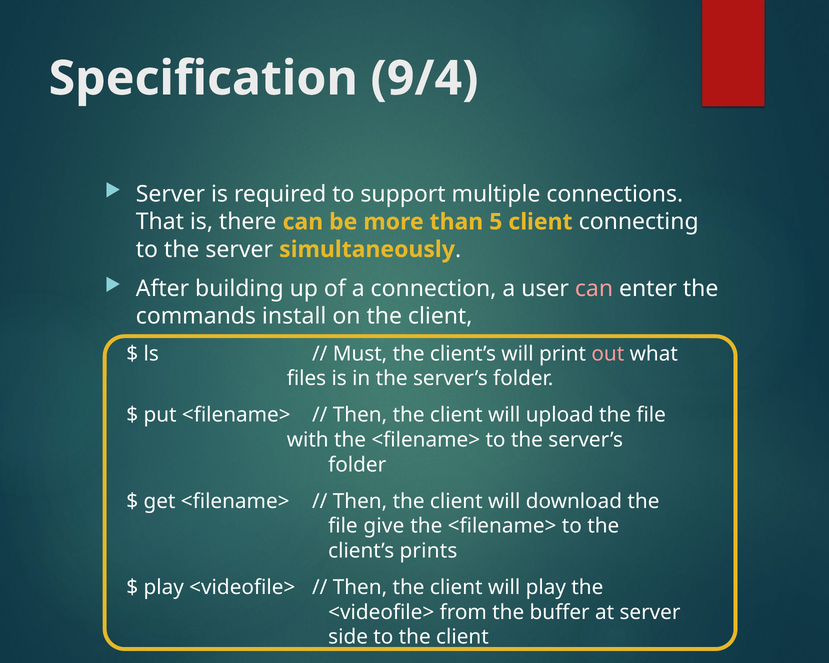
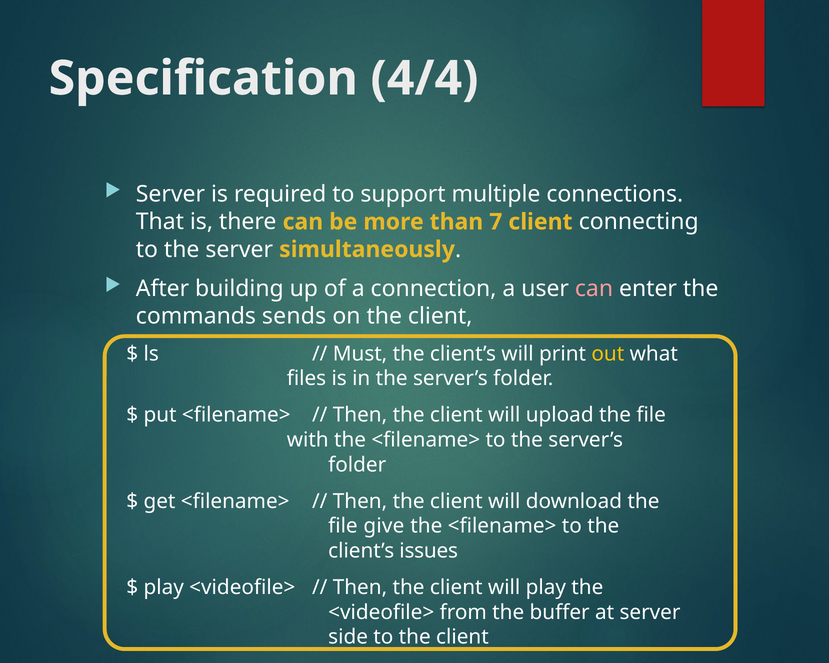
9/4: 9/4 -> 4/4 (424, 79)
5: 5 -> 7 (496, 222)
install: install -> sends (294, 316)
out colour: pink -> yellow (608, 354)
prints: prints -> issues (429, 551)
